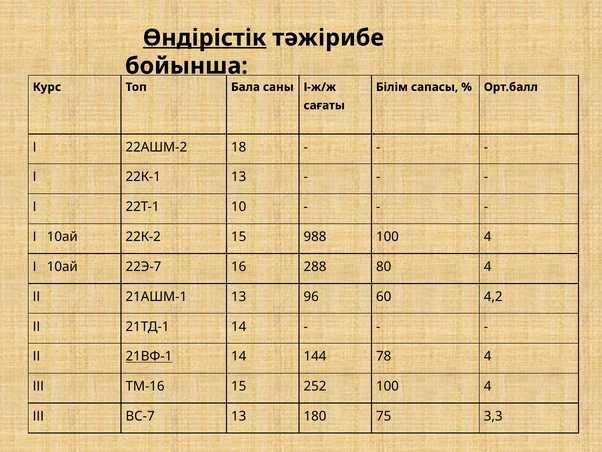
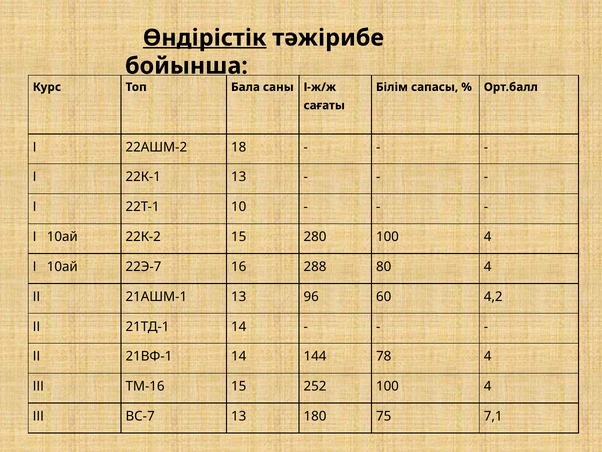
988: 988 -> 280 (315, 237)
21ВФ-1 underline: present -> none (149, 356)
3,3: 3,3 -> 7,1 (493, 416)
